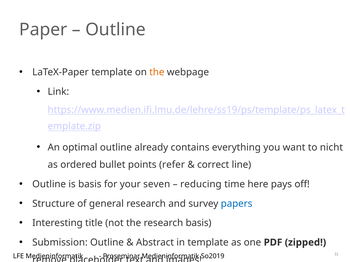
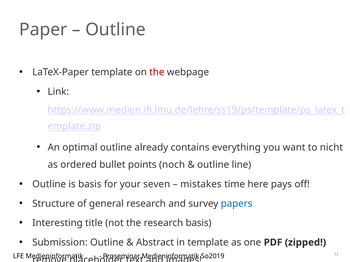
the colour: orange -> red (157, 72)
refer: refer -> noch (172, 165)
correct: correct -> outline (213, 165)
reducing: reducing -> mistakes (201, 185)
